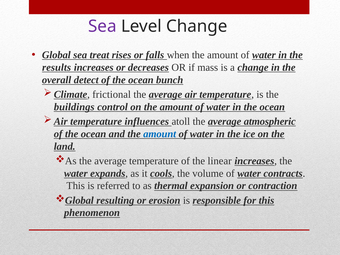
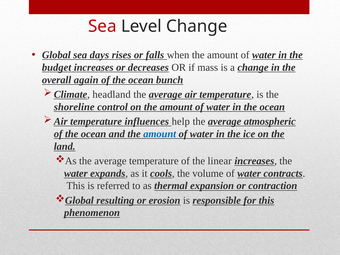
Sea colour: purple -> red (102, 26)
treat: treat -> days (99, 55)
results: results -> budget (57, 67)
detect: detect -> again (86, 80)
frictional: frictional -> headland (112, 94)
buildings: buildings -> shoreline (74, 107)
atoll: atoll -> help (181, 121)
